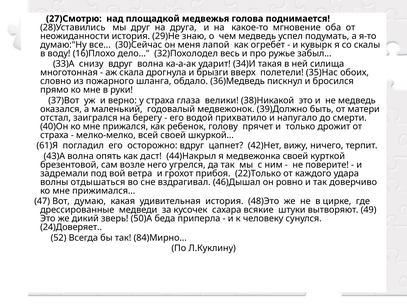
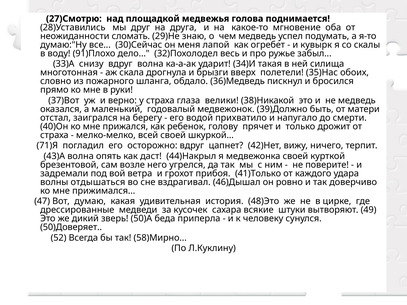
неожиданности история: история -> сломать (131, 36)
16)Плохо: 16)Плохо -> 91)Плохо (94, 53)
61)Я: 61)Я -> 71)Я (47, 146)
22)Только: 22)Только -> 41)Только (258, 174)
24)Доверяет: 24)Доверяет -> 50)Доверяет (71, 228)
84)Мирно: 84)Мирно -> 58)Мирно (160, 238)
